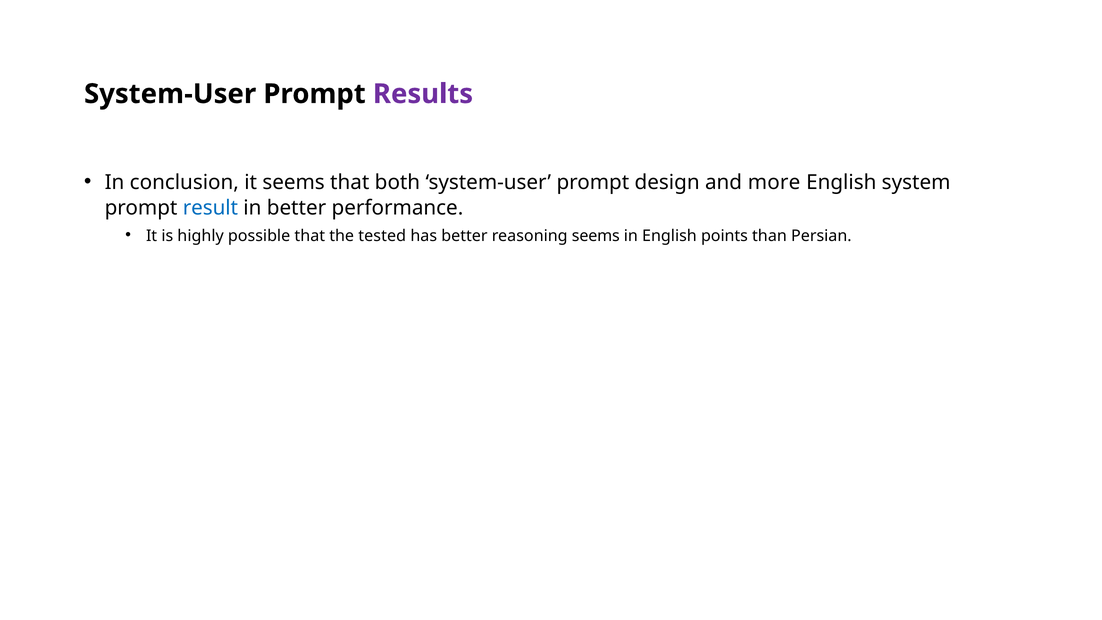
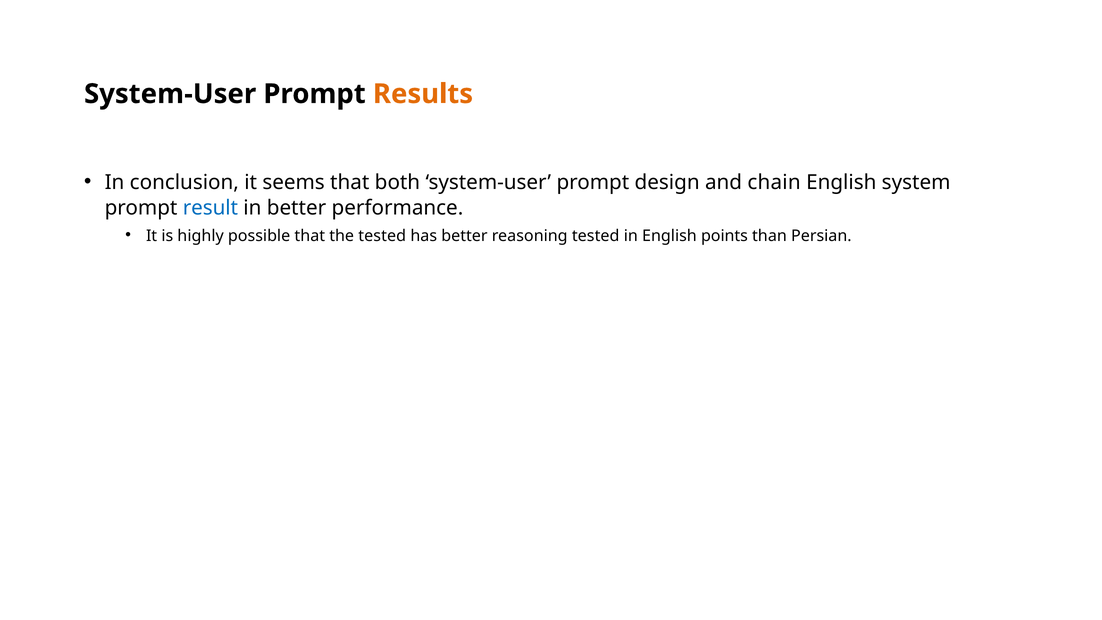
Results colour: purple -> orange (423, 94)
more: more -> chain (774, 183)
reasoning seems: seems -> tested (596, 236)
